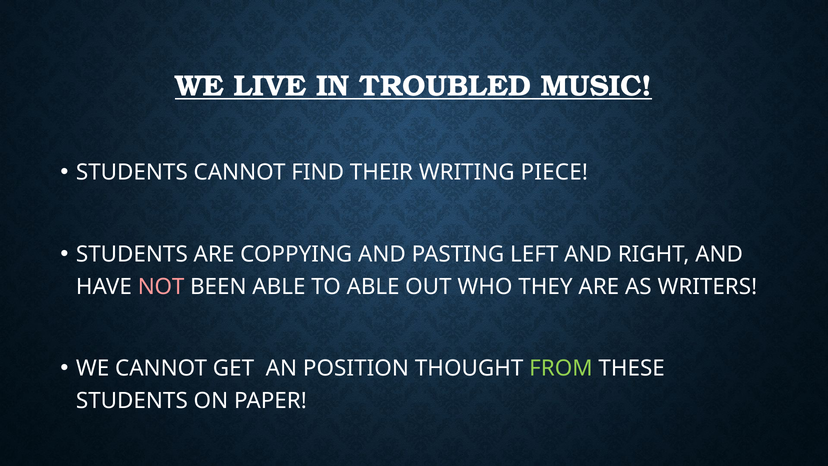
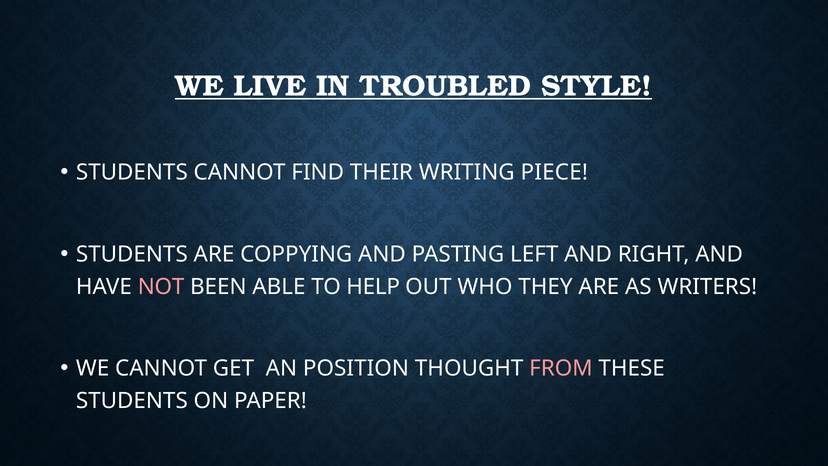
MUSIC: MUSIC -> STYLE (596, 86)
TO ABLE: ABLE -> HELP (373, 287)
FROM colour: light green -> pink (561, 368)
